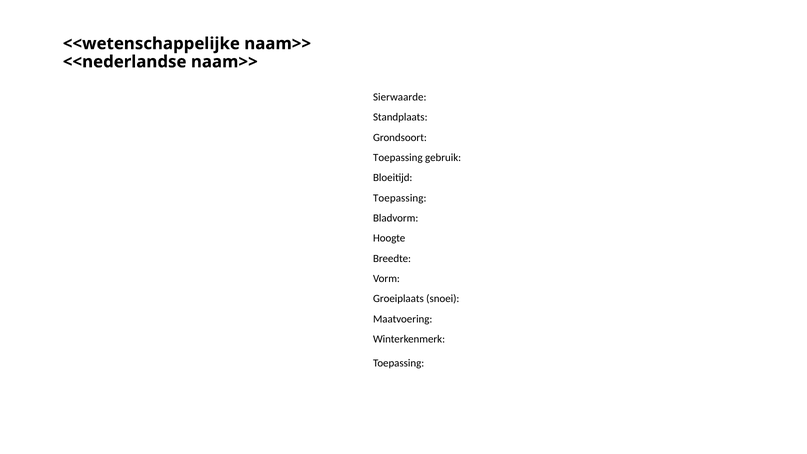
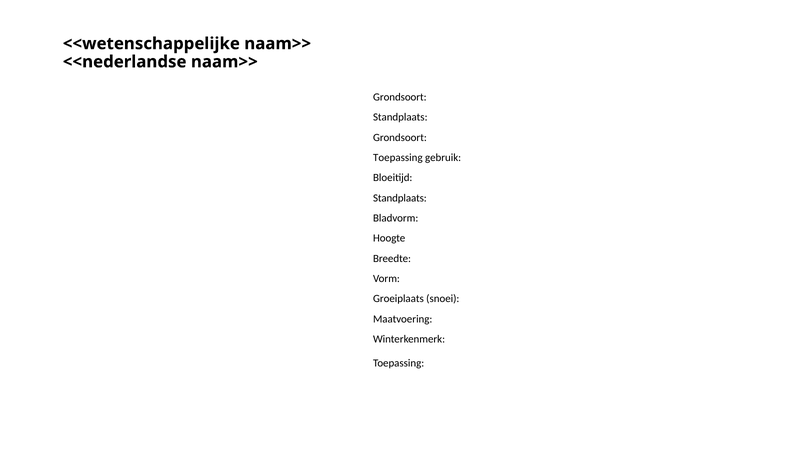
Sierwaarde: Sierwaarde -> Grondsoort (400, 97)
Toepassing: Toepassing -> Standplaats (400, 198)
